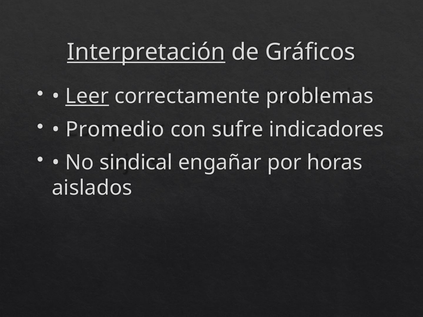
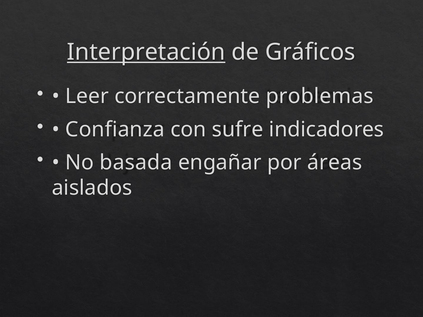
Leer underline: present -> none (87, 96)
Promedio: Promedio -> Confianza (115, 130)
sindical: sindical -> basada (136, 163)
horas: horas -> áreas (335, 163)
